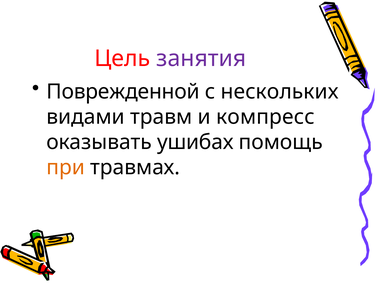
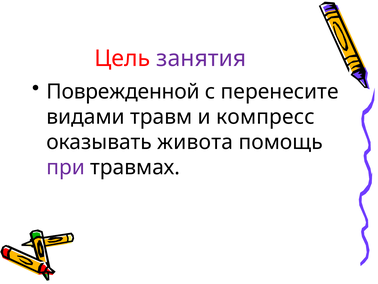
нескольких: нескольких -> перенесите (280, 92)
ушибах: ушибах -> живота (195, 142)
при colour: orange -> purple (66, 167)
